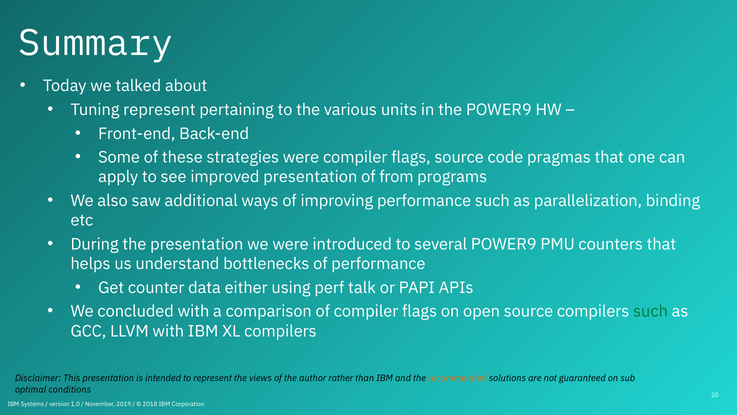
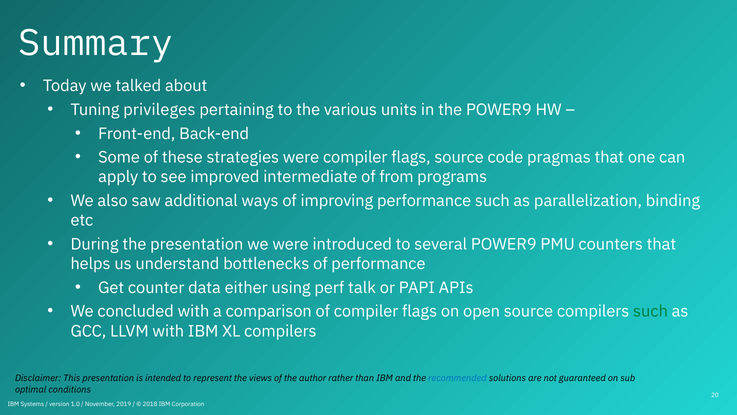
Tuning represent: represent -> privileges (159, 110)
improved presentation: presentation -> intermediate (310, 177)
recommended colour: orange -> blue (457, 378)
